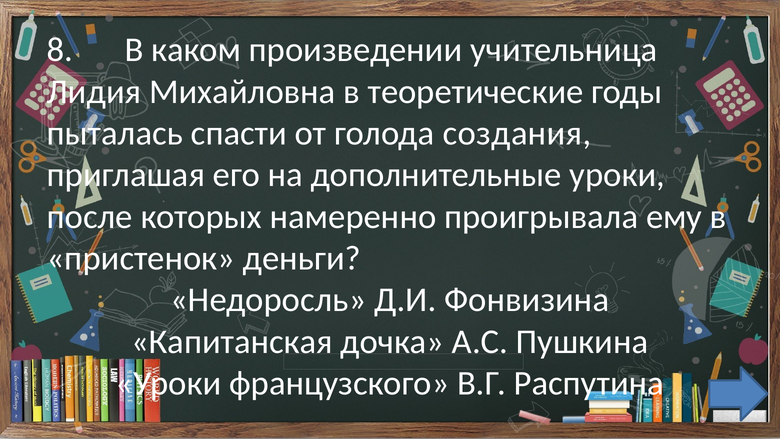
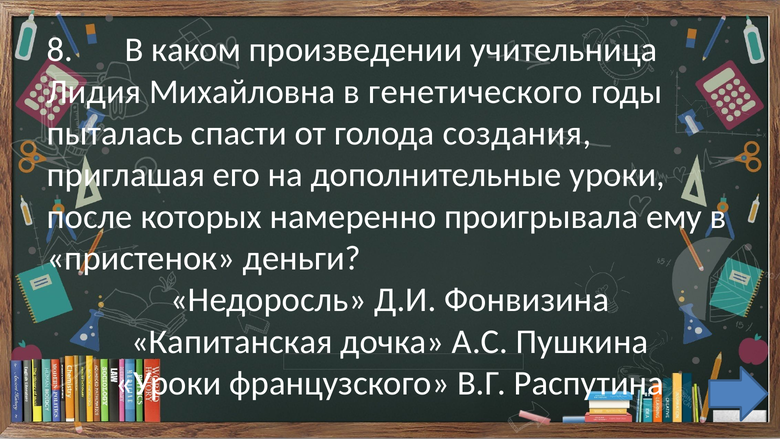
теоретические: теоретические -> генетического (475, 92)
